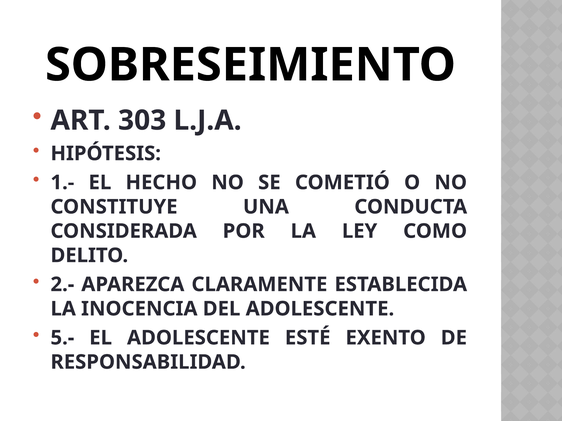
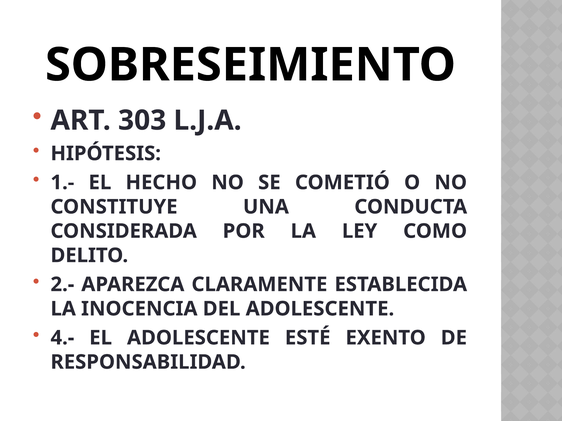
5.-: 5.- -> 4.- (62, 338)
